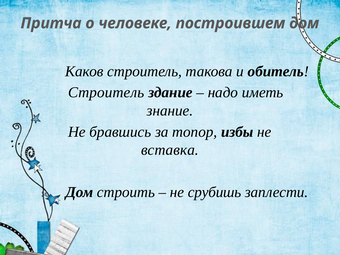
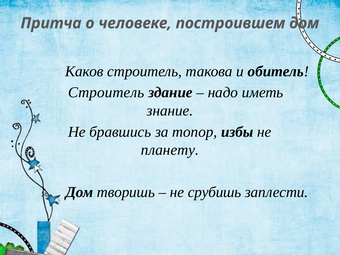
вставка: вставка -> планету (170, 150)
строить: строить -> творишь (126, 192)
